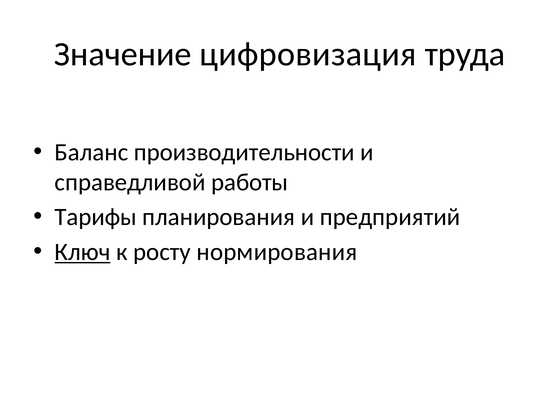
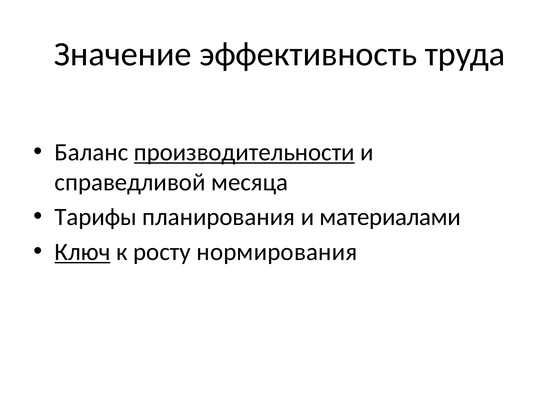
цифровизация: цифровизация -> эффективность (308, 54)
производительности underline: none -> present (244, 152)
работы: работы -> месяца (250, 182)
предприятий: предприятий -> материалами (390, 217)
